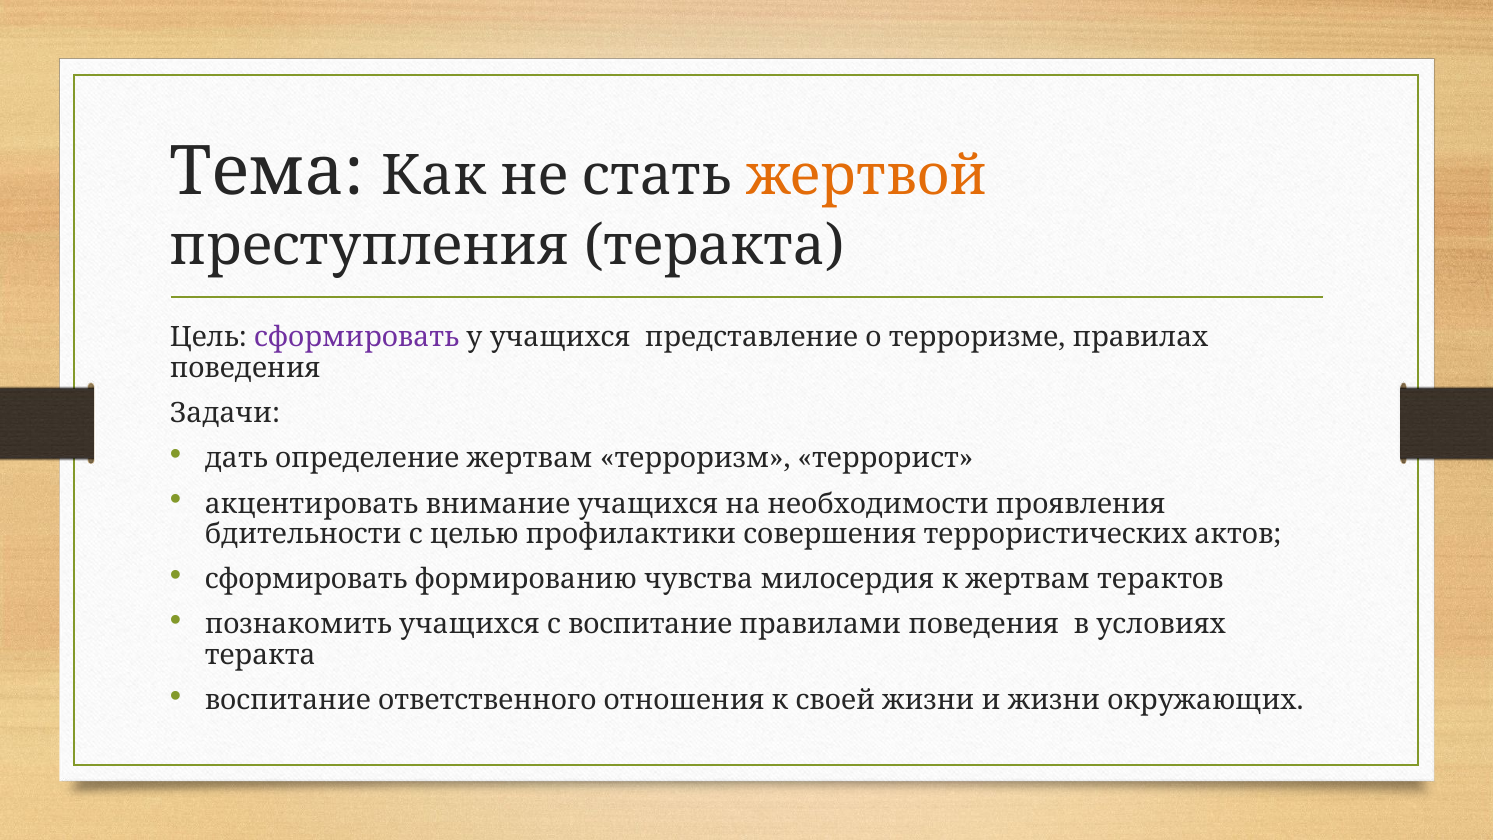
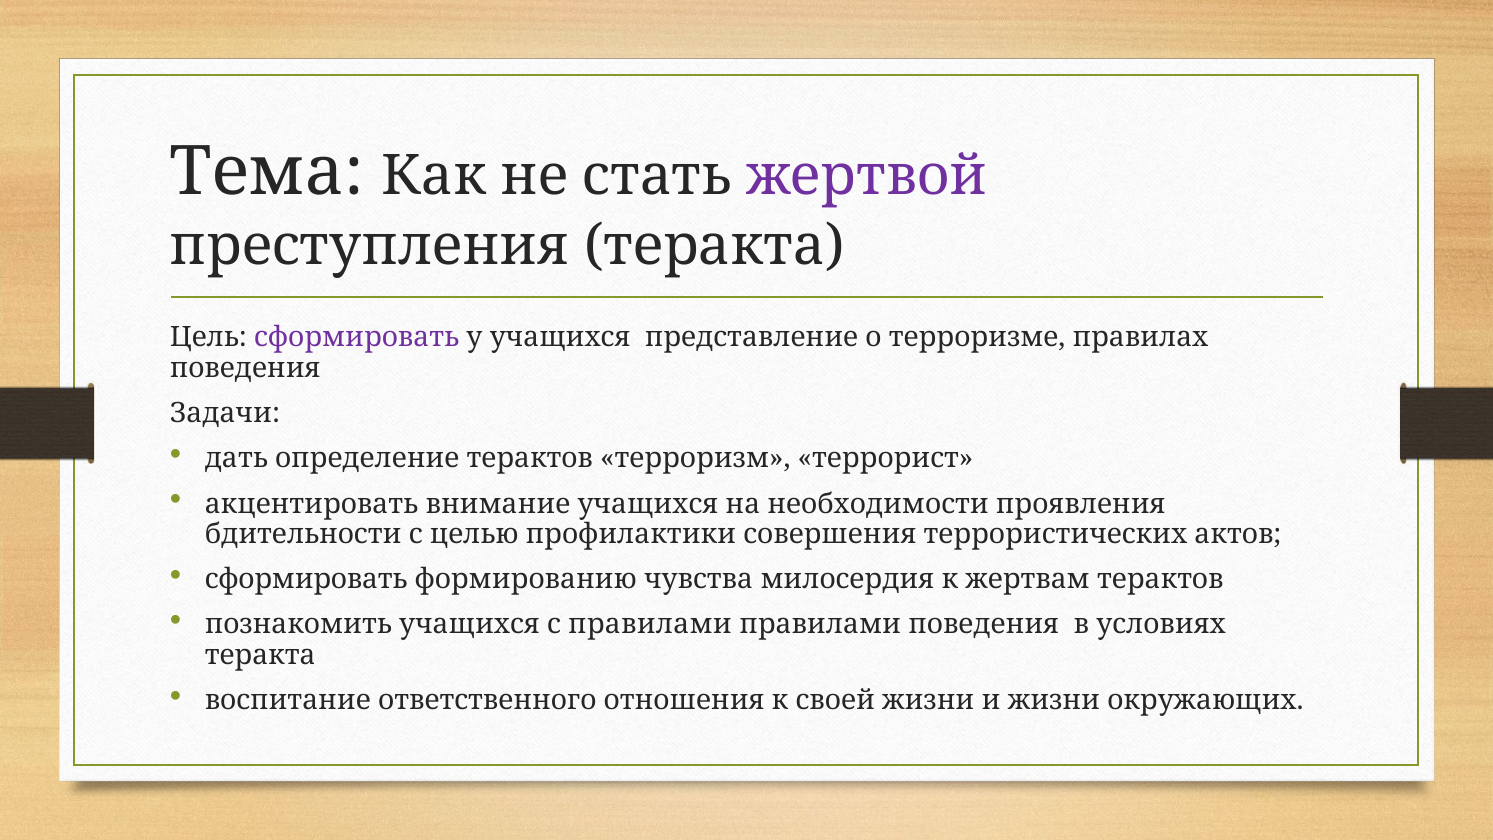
жертвой colour: orange -> purple (867, 176)
определение жертвам: жертвам -> терактов (530, 458)
с воспитание: воспитание -> правилами (650, 625)
